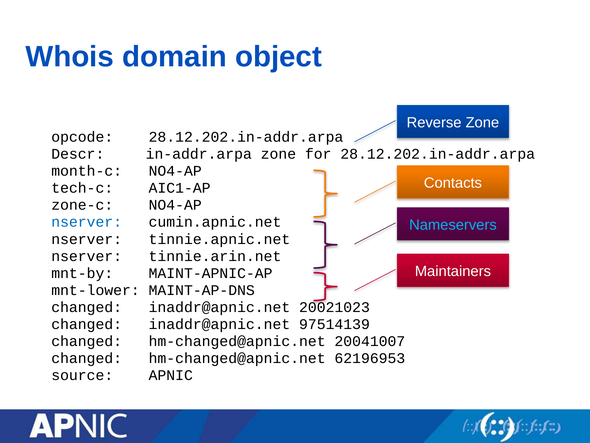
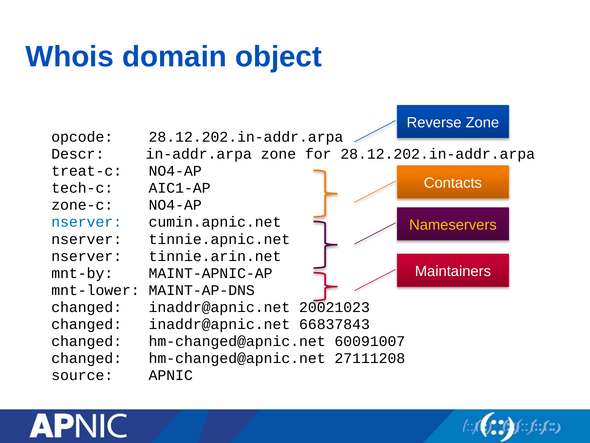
month-c: month-c -> treat-c (87, 171)
Nameservers colour: light blue -> yellow (453, 225)
97514139: 97514139 -> 66837843 (334, 324)
20041007: 20041007 -> 60091007 (370, 341)
62196953: 62196953 -> 27111208 (370, 358)
